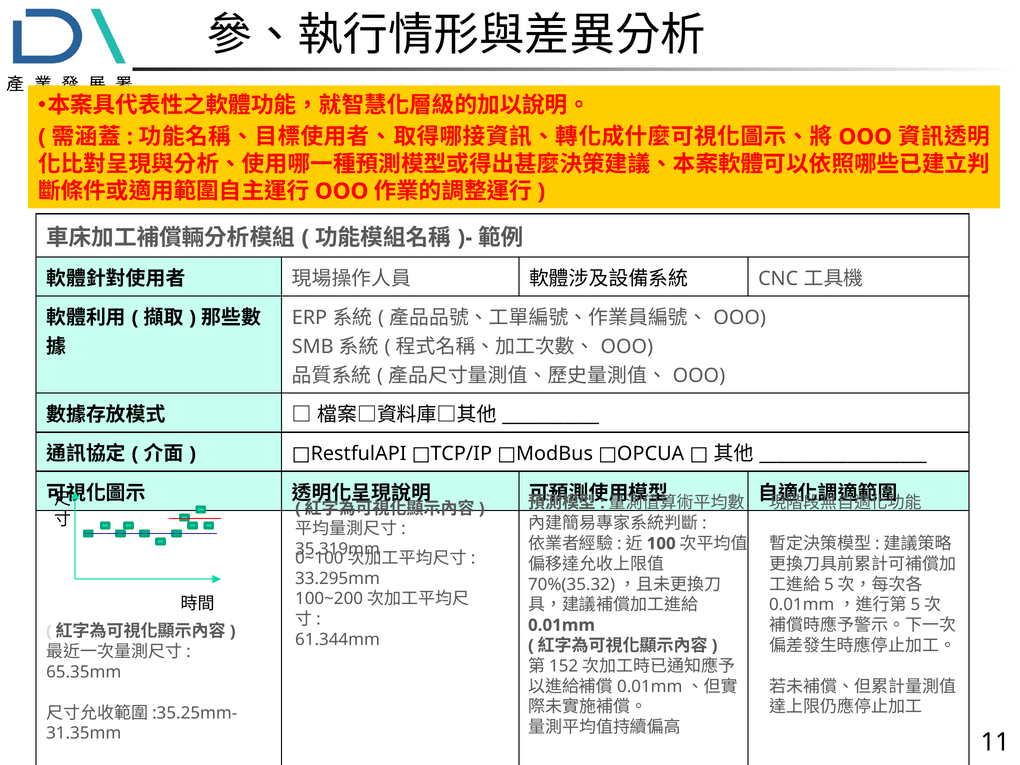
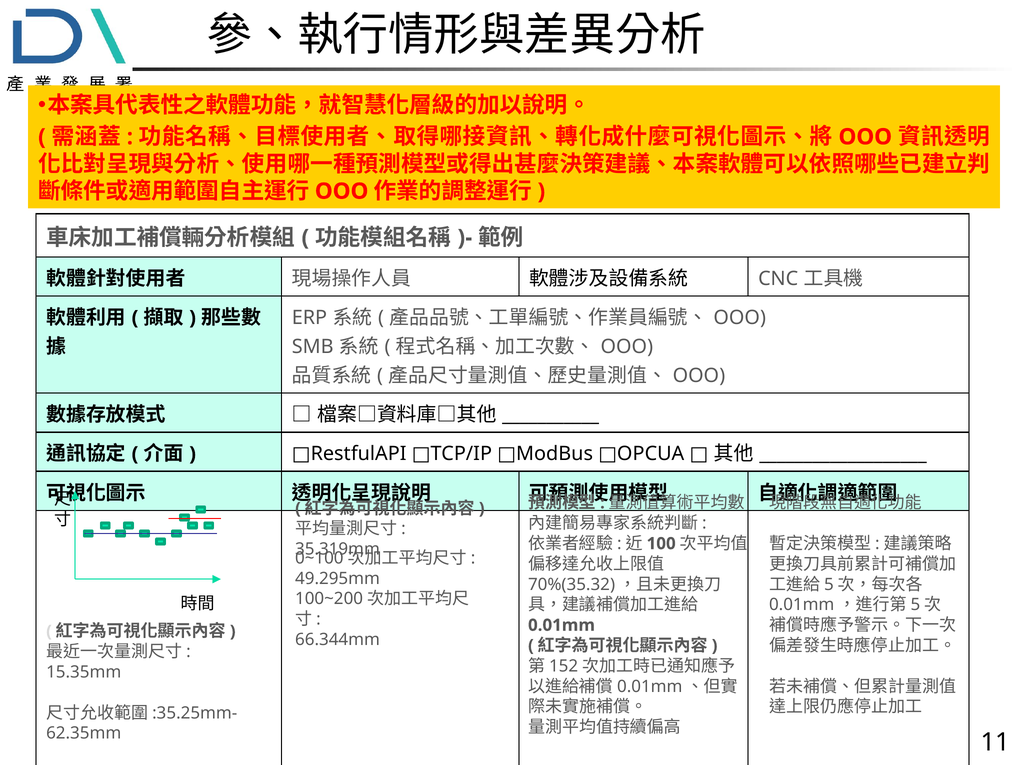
33.295mm: 33.295mm -> 49.295mm (338, 578)
61.344mm: 61.344mm -> 66.344mm (338, 640)
65.35mm: 65.35mm -> 15.35mm (84, 672)
31.35mm: 31.35mm -> 62.35mm (84, 733)
